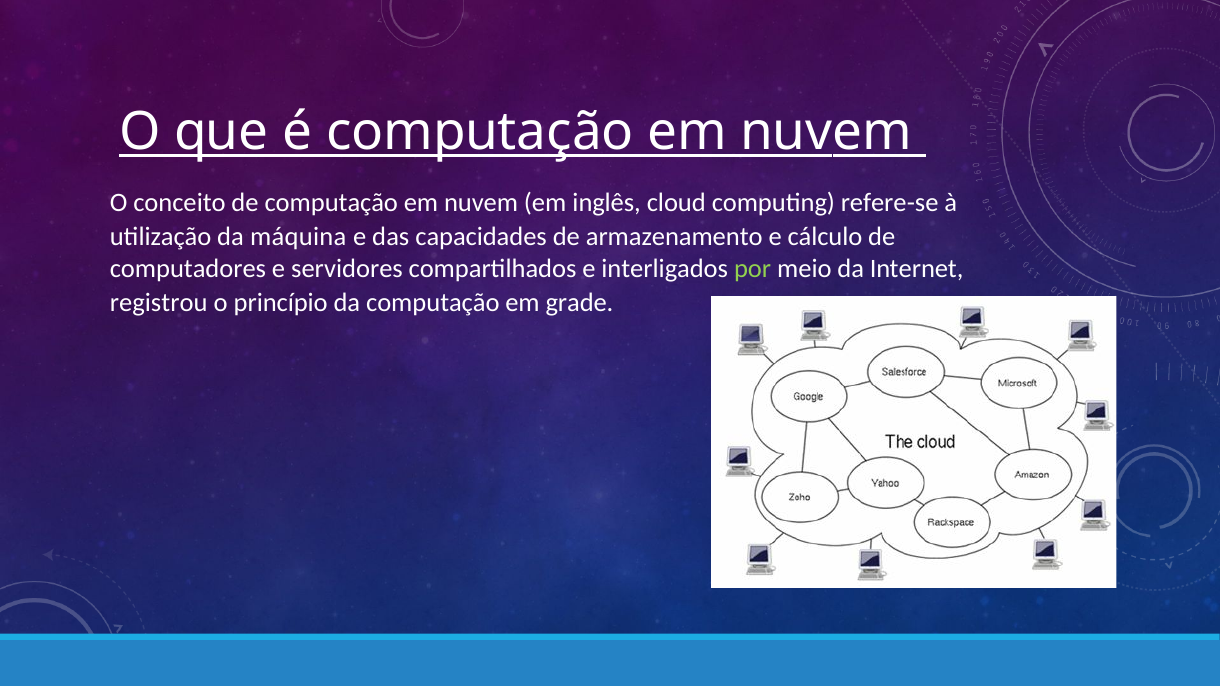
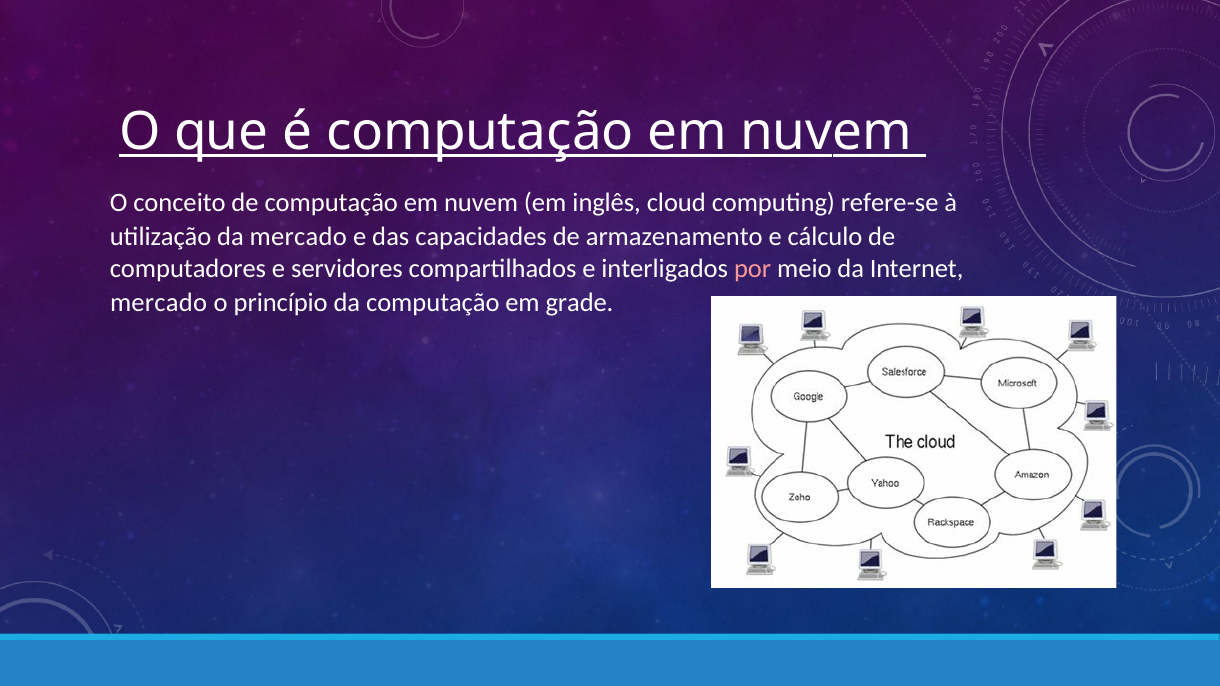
da máquina: máquina -> mercado (298, 237)
por colour: light green -> pink (753, 269)
registrou: registrou -> mercado (159, 303)
